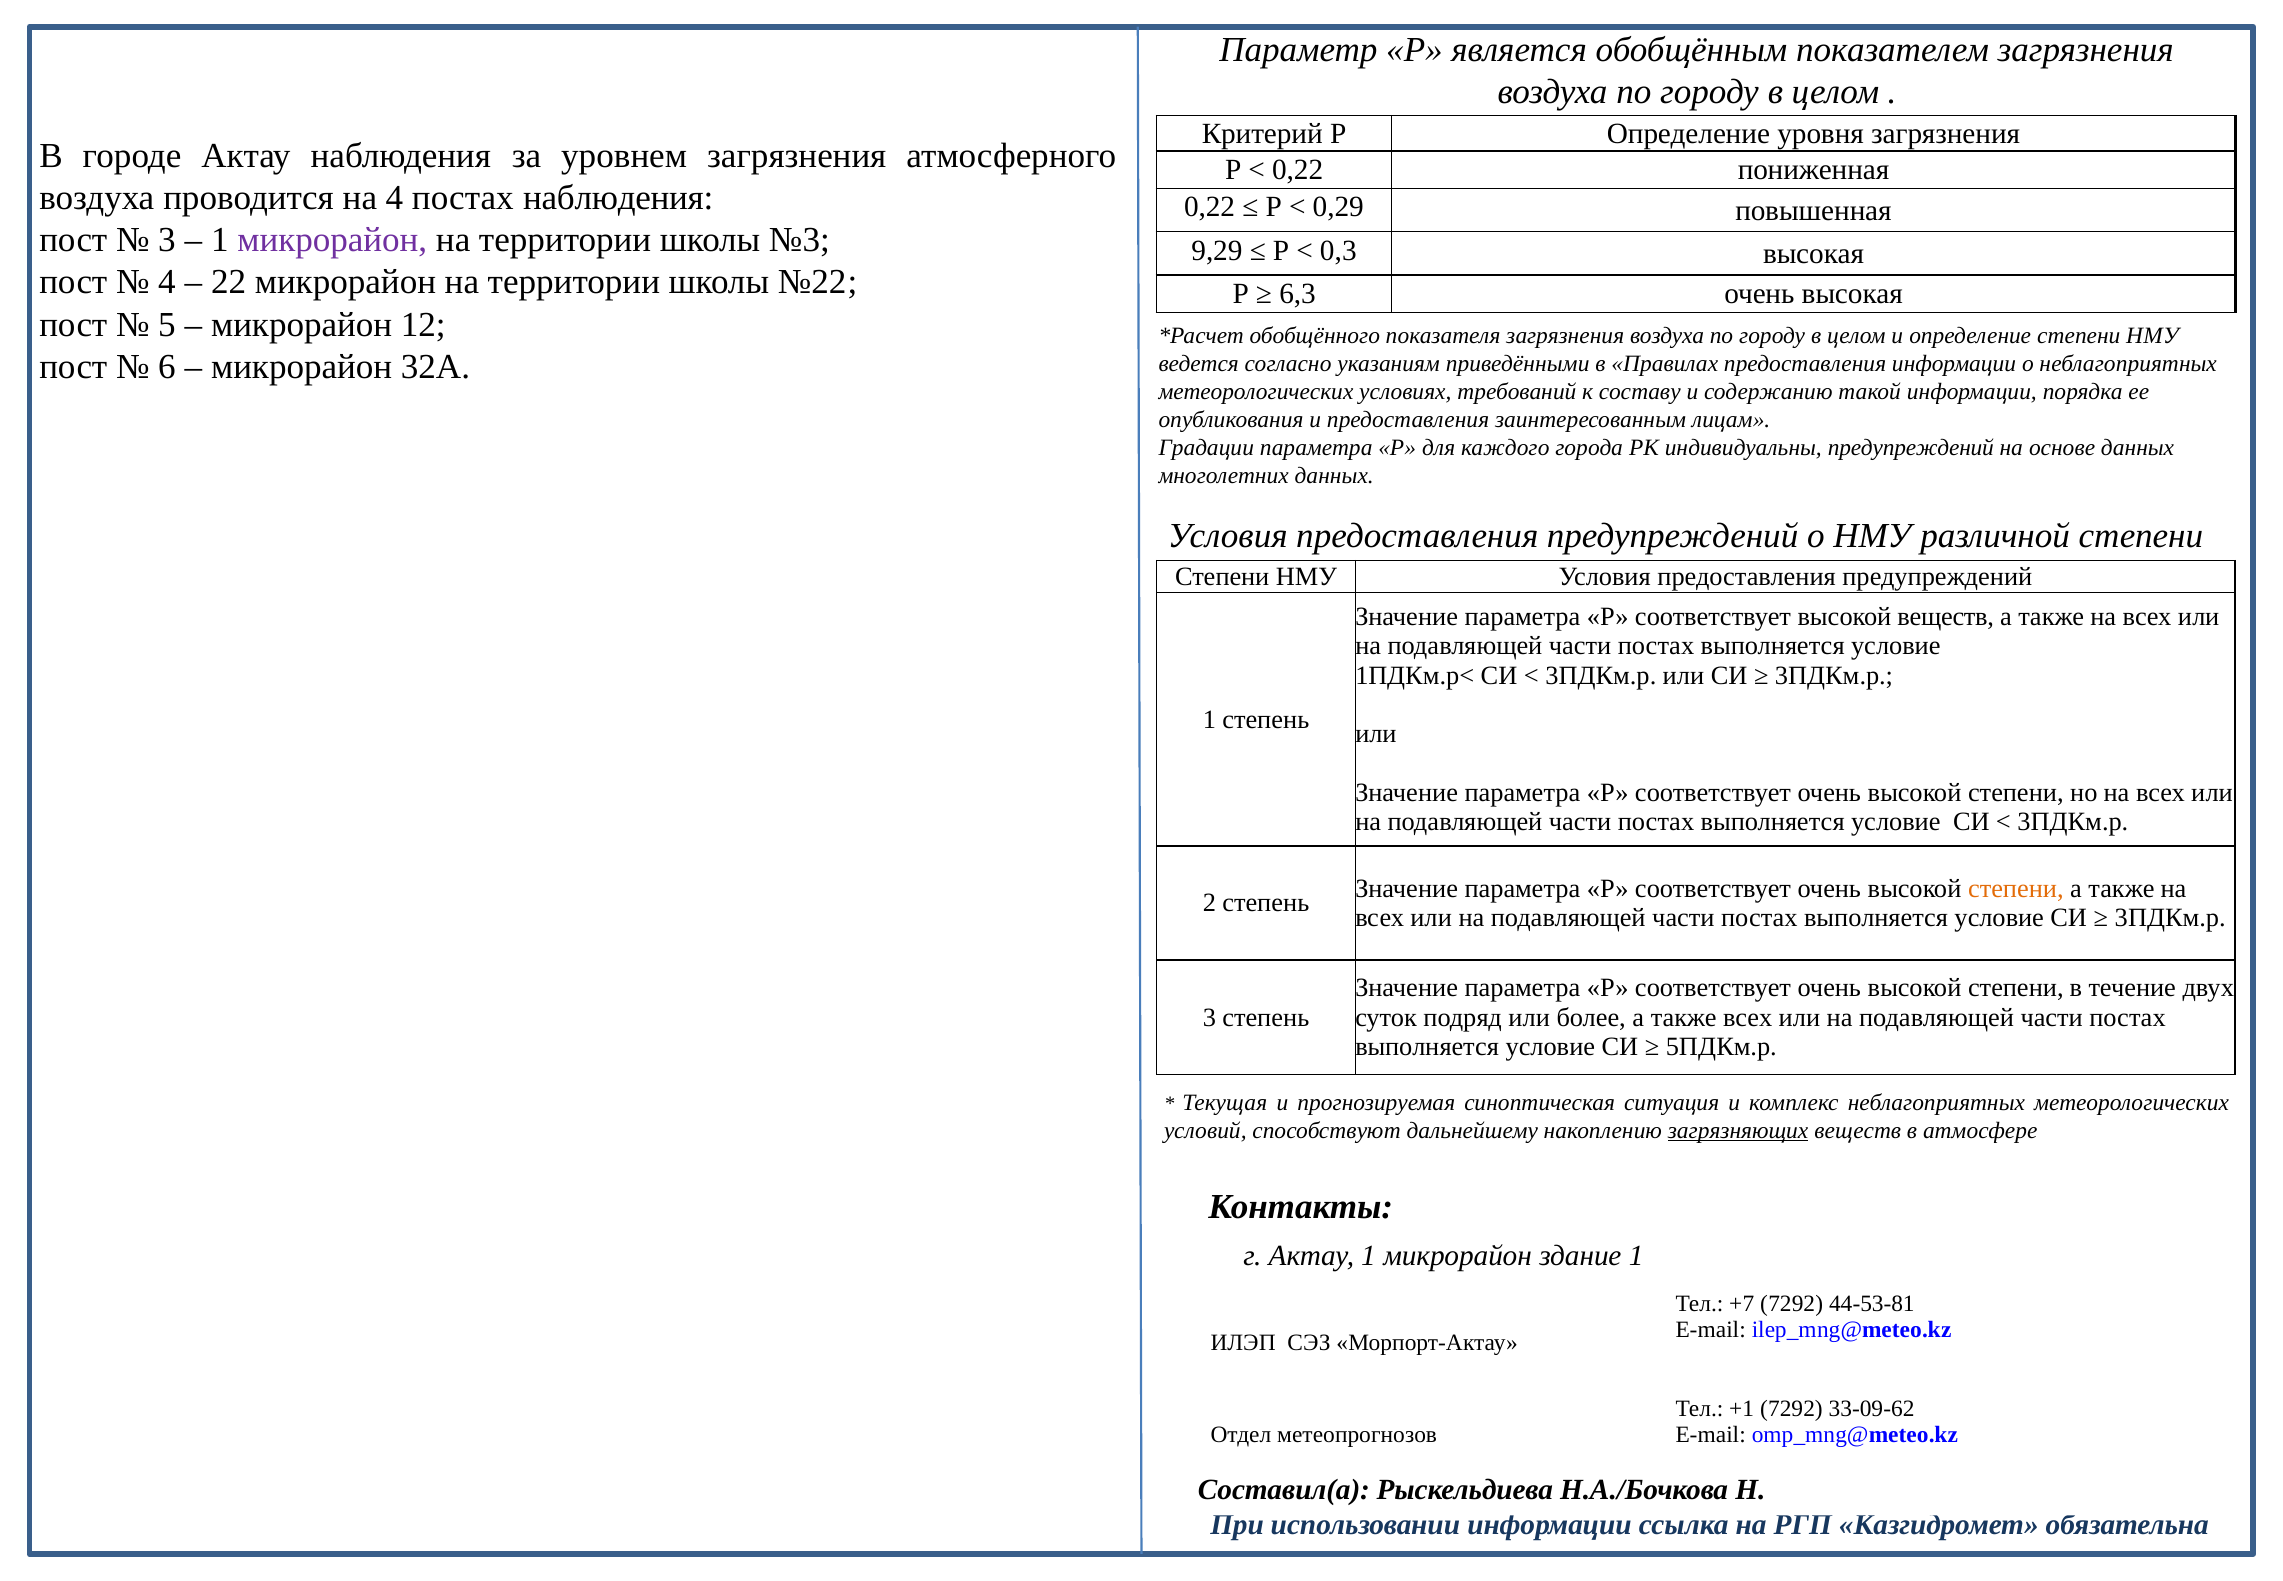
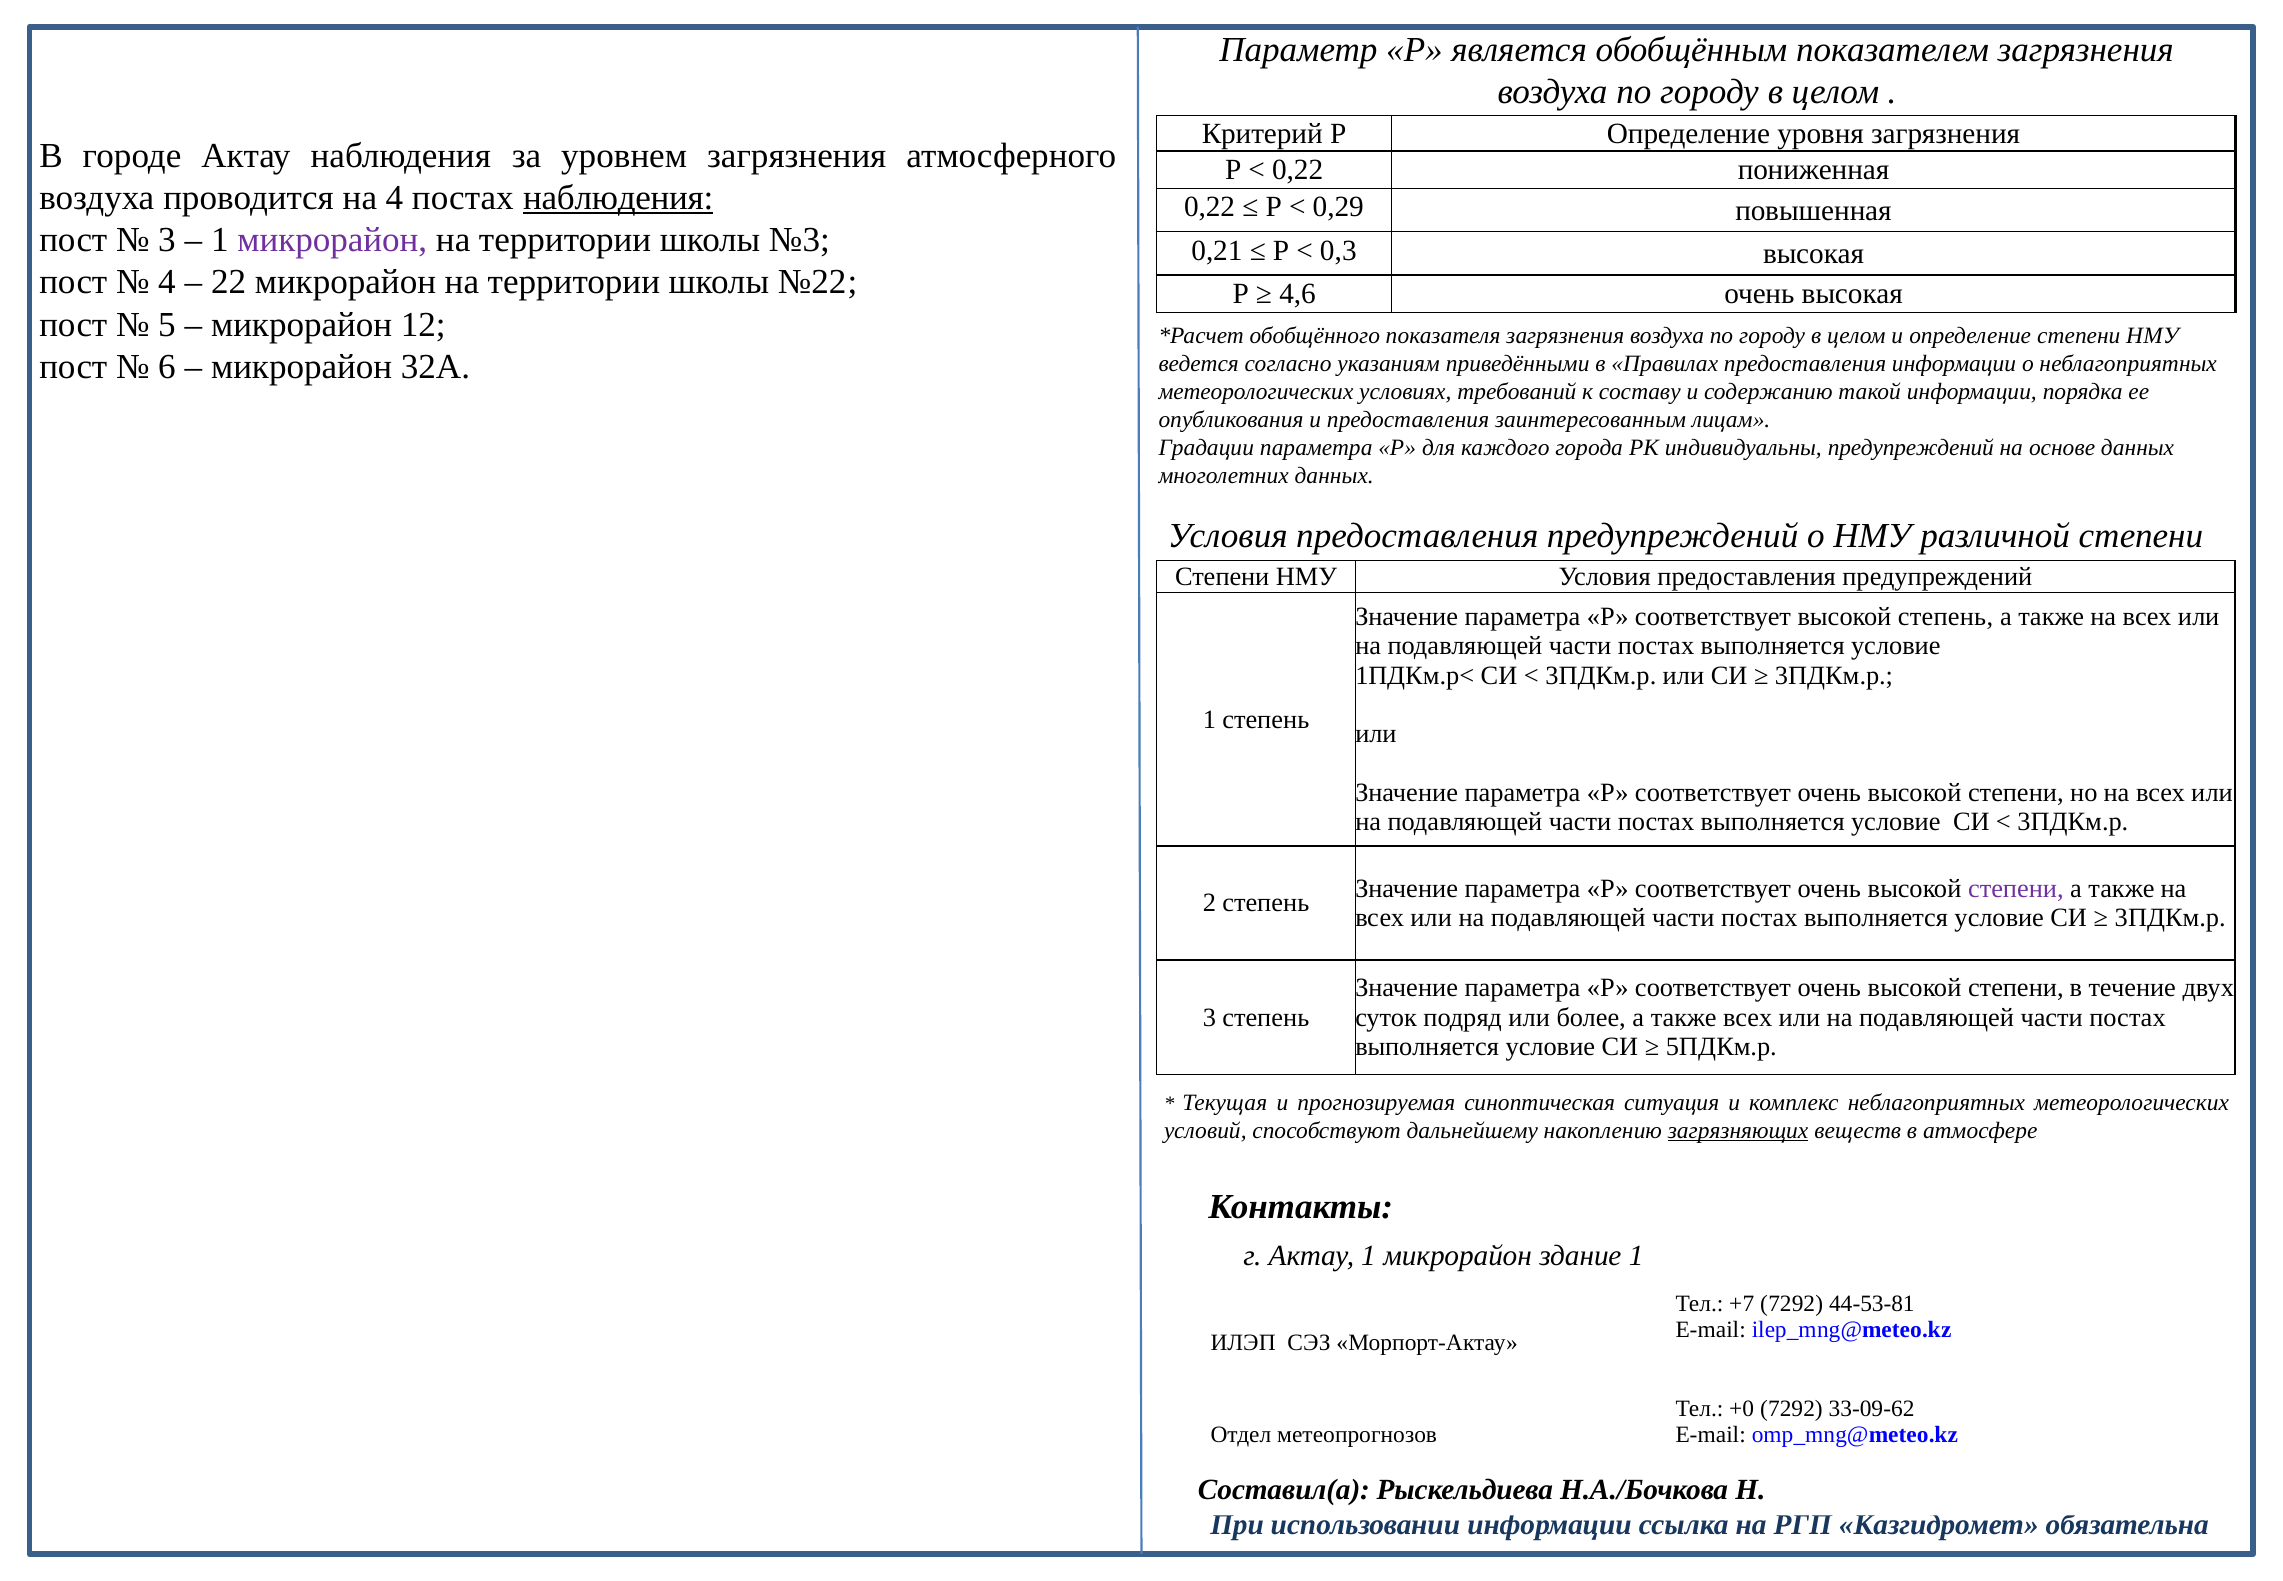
наблюдения underline: none -> present (618, 198)
9,29: 9,29 -> 0,21 (1217, 250)
6,3: 6,3 -> 4,6 (1298, 293)
высокой веществ: веществ -> степень (1945, 617)
степени colour: orange -> purple (2016, 888)
+1: +1 -> +0 (1742, 1409)
